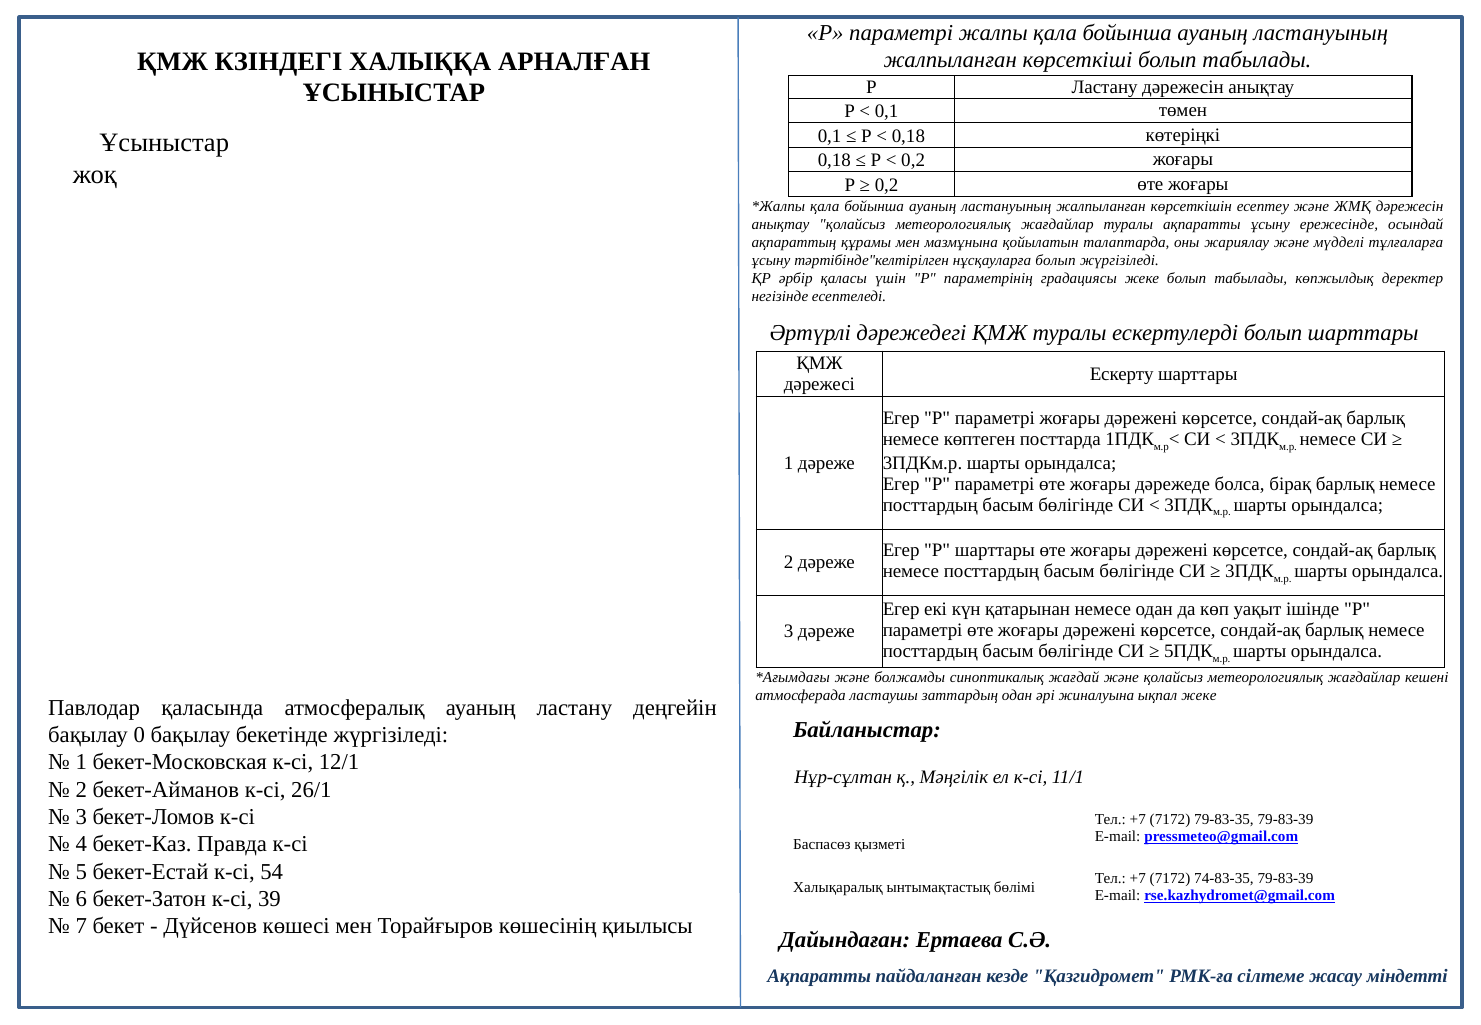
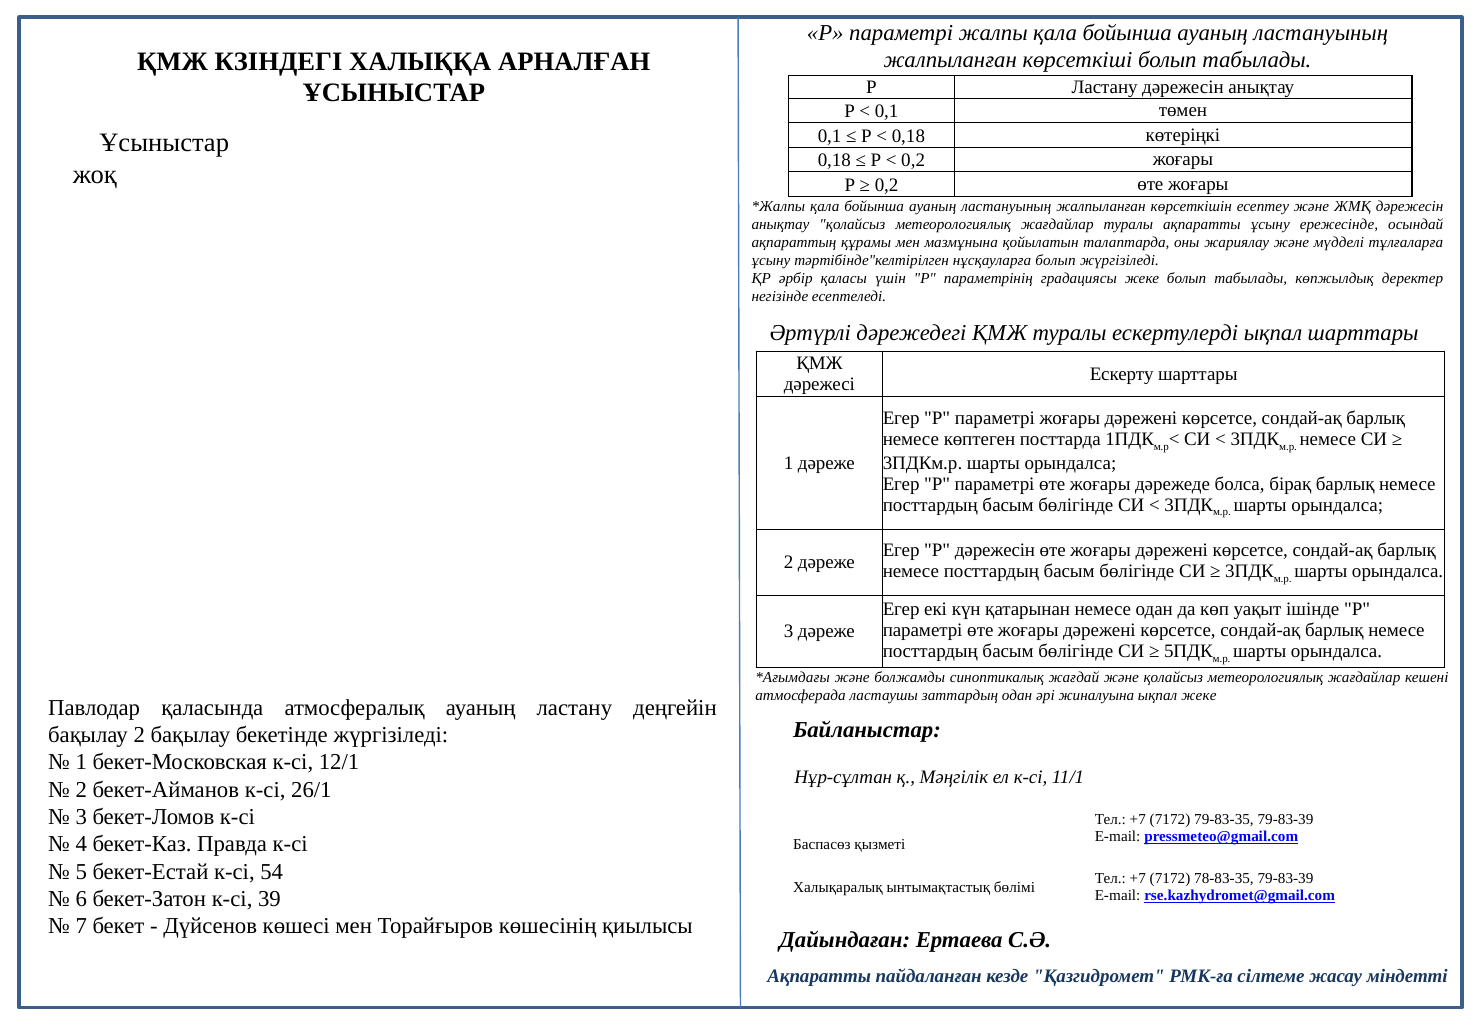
ескертулерді болып: болып -> ықпал (1273, 333)
Р шарттары: шарттары -> дәрежесін (995, 551)
бақылау 0: 0 -> 2 (139, 735)
74-83-35: 74-83-35 -> 78-83-35 (1224, 879)
